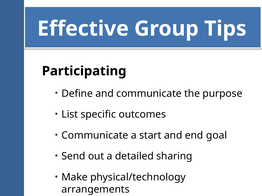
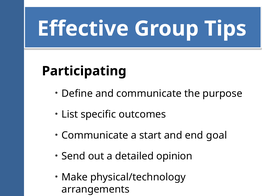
sharing: sharing -> opinion (174, 157)
